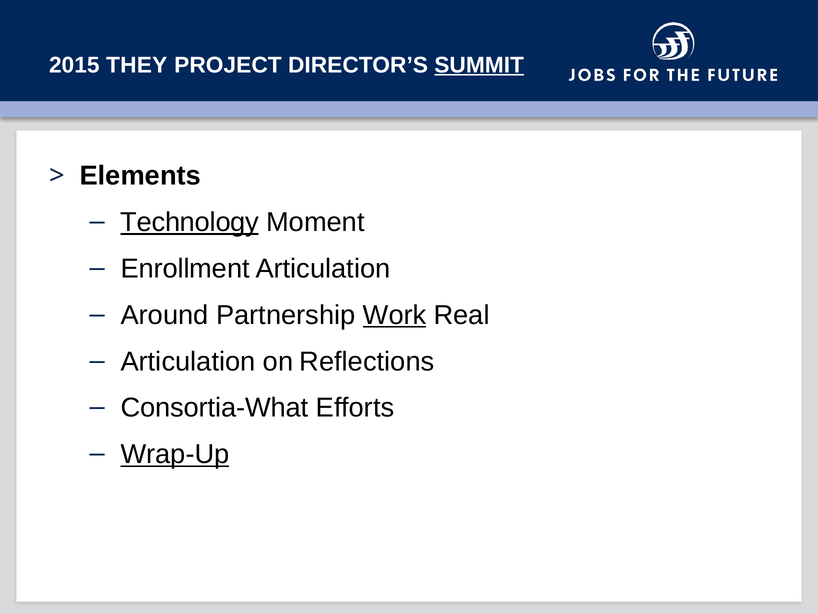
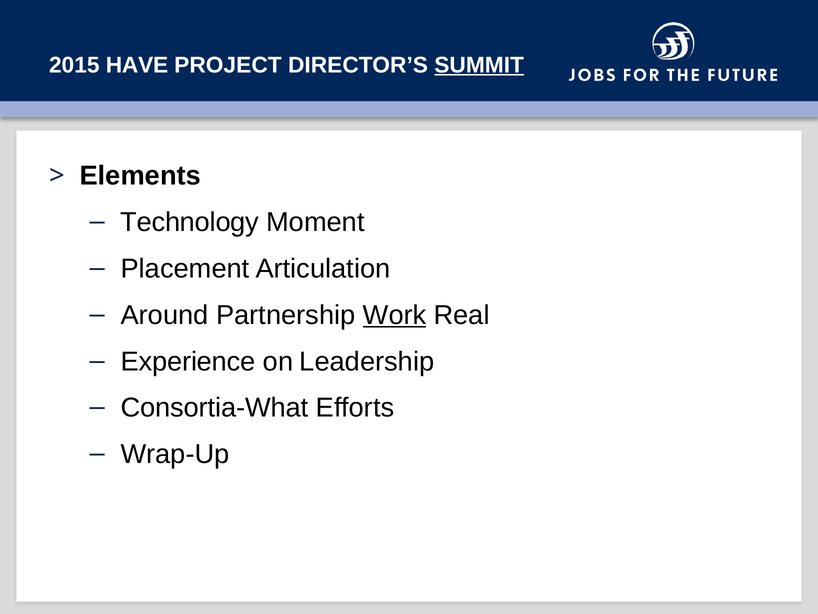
THEY: THEY -> HAVE (137, 65)
Technology underline: present -> none (190, 222)
Enrollment: Enrollment -> Placement (185, 269)
Articulation: Articulation -> Experience (188, 361)
Reflections: Reflections -> Leadership (367, 361)
Wrap-Up underline: present -> none (175, 454)
